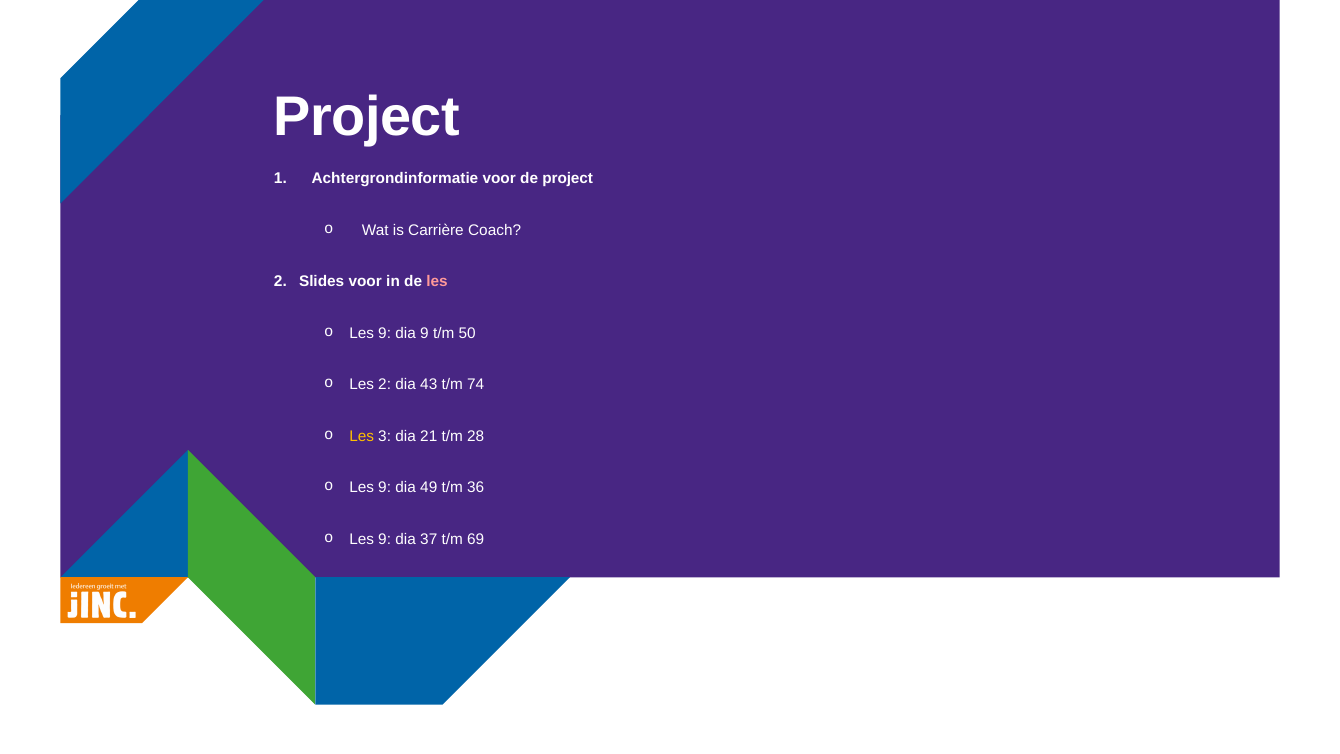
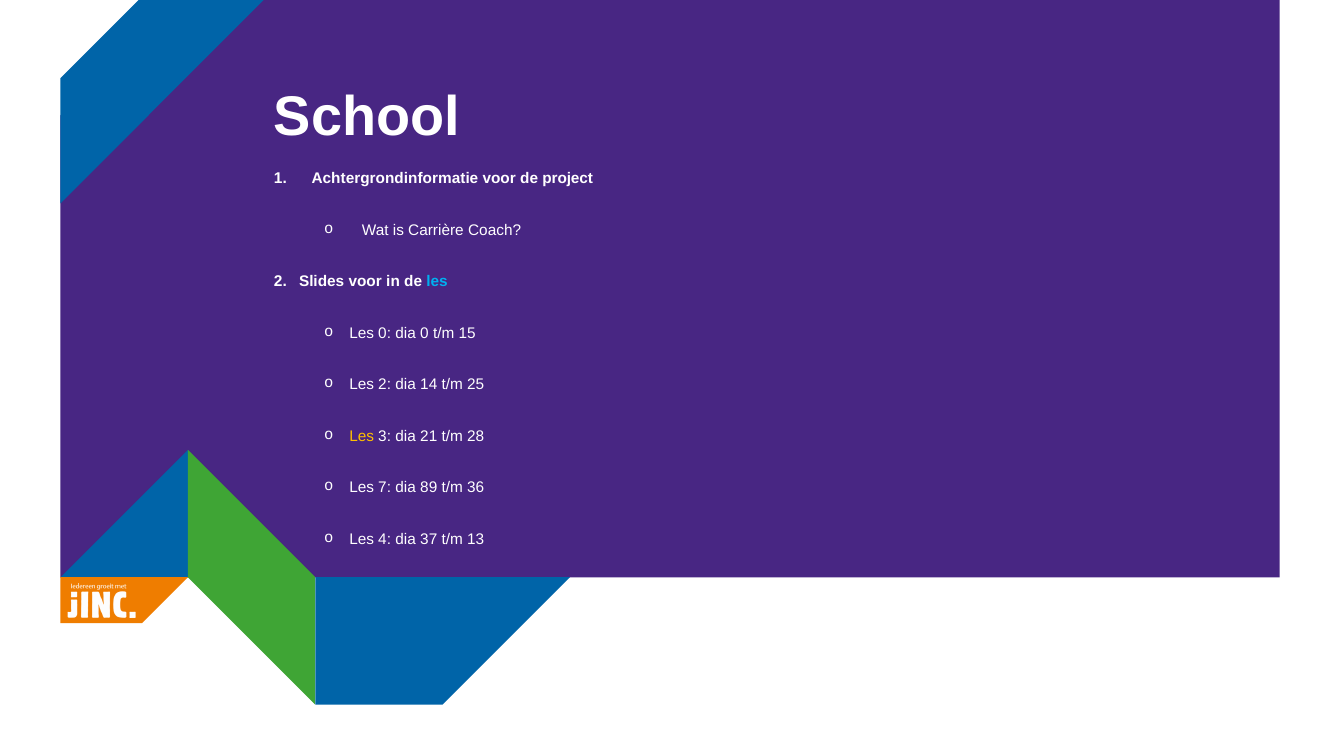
Project: Project -> School (367, 117)
les colour: pink -> light blue (437, 282)
9: 9 -> 0 (385, 333)
dia 9: 9 -> 0 (424, 333)
50: 50 -> 15 (467, 333)
43: 43 -> 14 (429, 385)
74: 74 -> 25 (476, 385)
9: 9 -> 7 (385, 487)
49: 49 -> 89 (429, 487)
9: 9 -> 4 (385, 539)
69: 69 -> 13 (476, 539)
